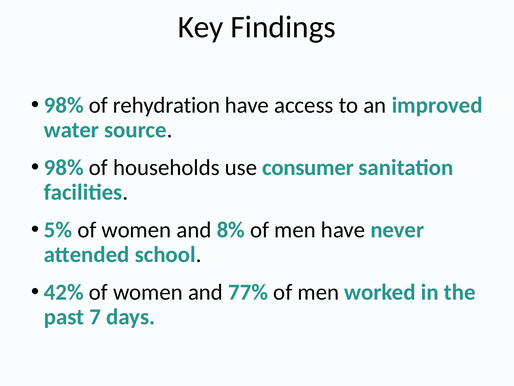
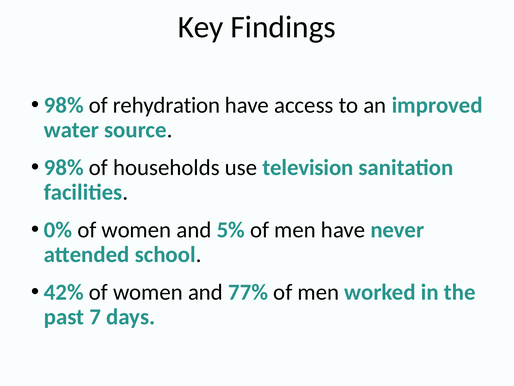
consumer: consumer -> television (308, 167)
5%: 5% -> 0% (58, 230)
8%: 8% -> 5% (231, 230)
